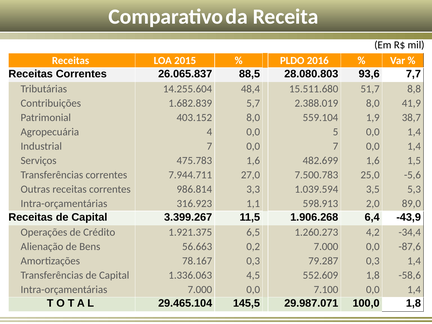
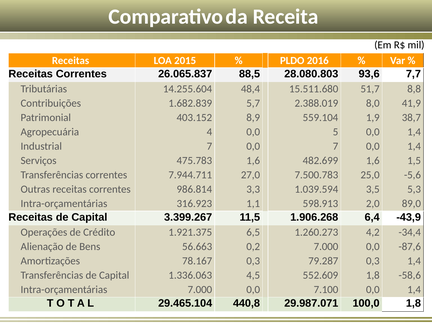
403.152 8,0: 8,0 -> 8,9 (253, 117)
145,5: 145,5 -> 440,8 (246, 303)
